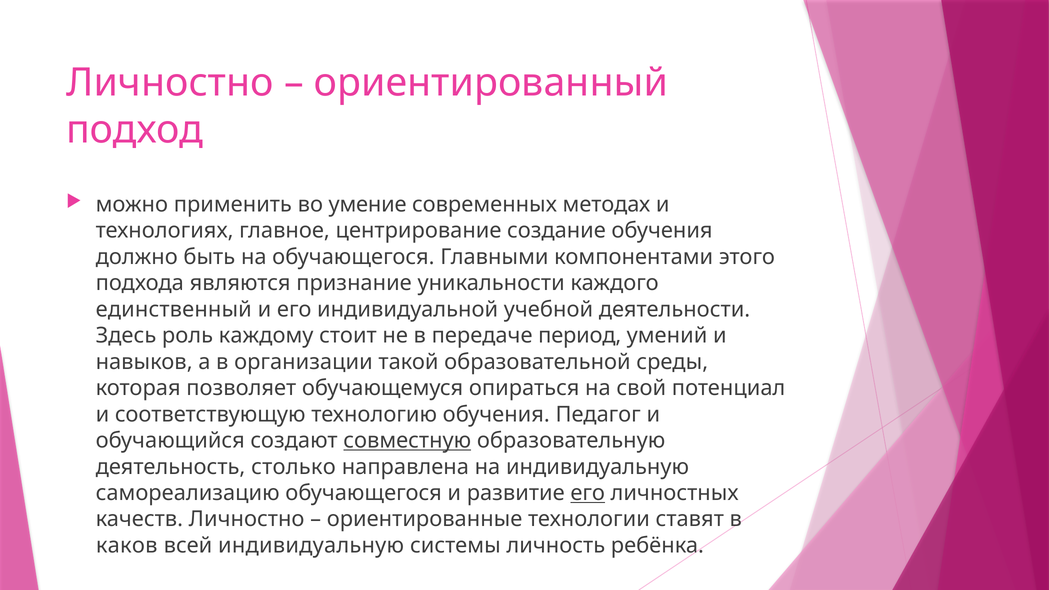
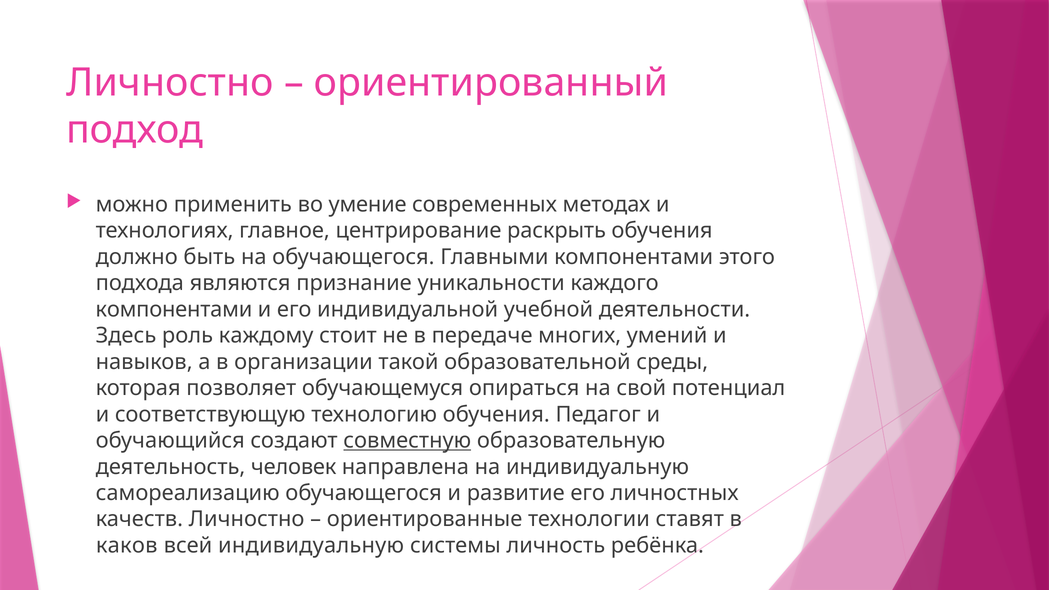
создание: создание -> раскрыть (557, 231)
единственный: единственный -> компонентами (174, 309)
период: период -> многих (580, 336)
столько: столько -> человек (294, 467)
его underline: present -> none (588, 493)
